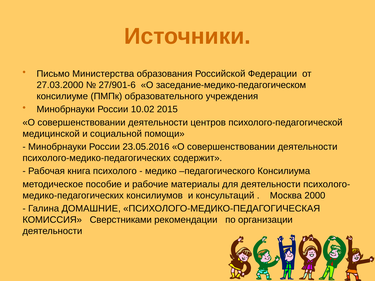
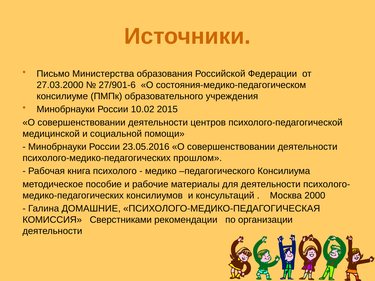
заседание-медико-педагогическом: заседание-медико-педагогическом -> состояния-медико-педагогическом (231, 85)
содержит: содержит -> прошлом (198, 158)
